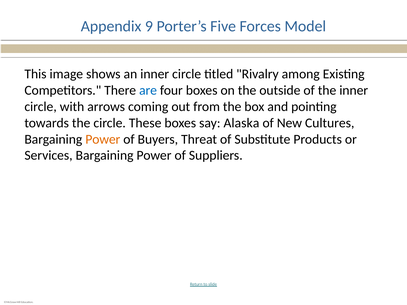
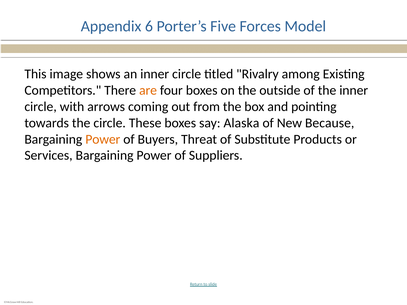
9: 9 -> 6 (149, 26)
are colour: blue -> orange (148, 91)
Cultures: Cultures -> Because (330, 123)
